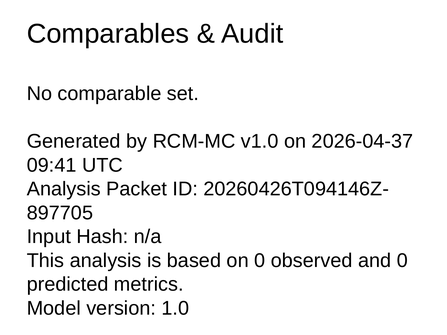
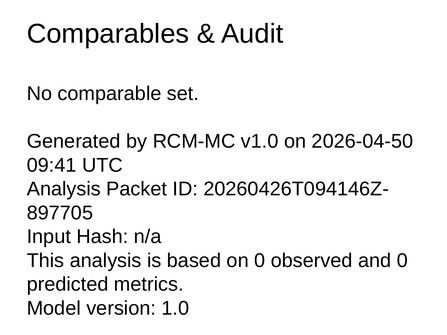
2026-04-37: 2026-04-37 -> 2026-04-50 (362, 141)
